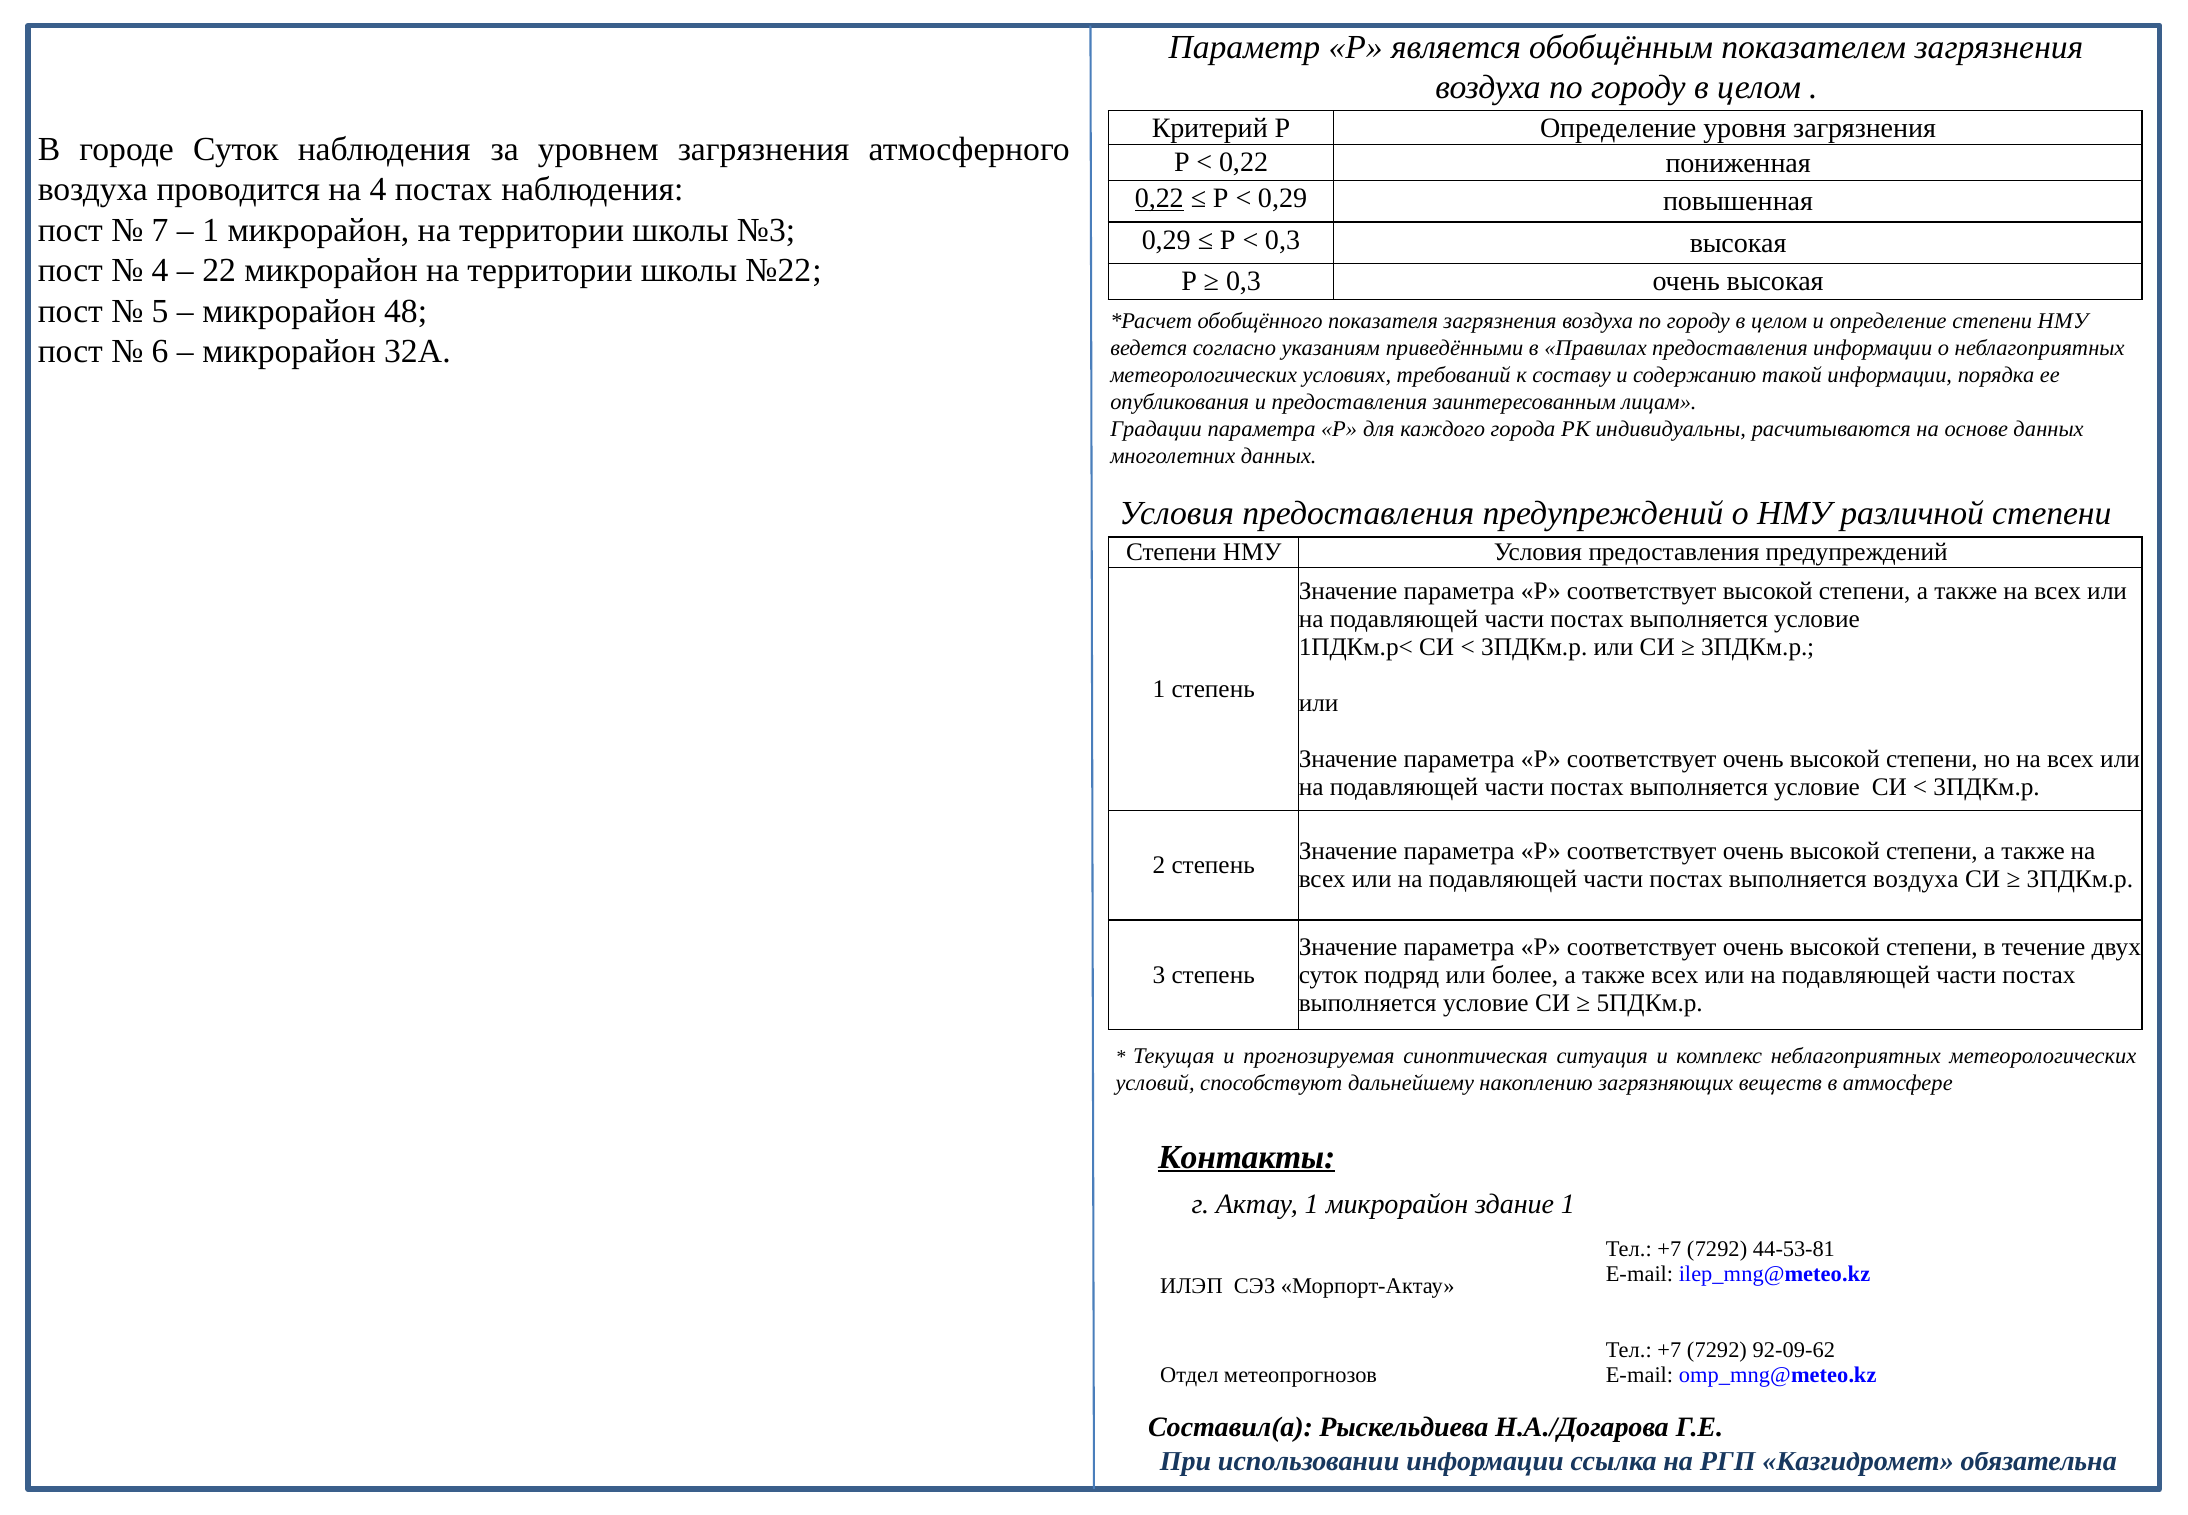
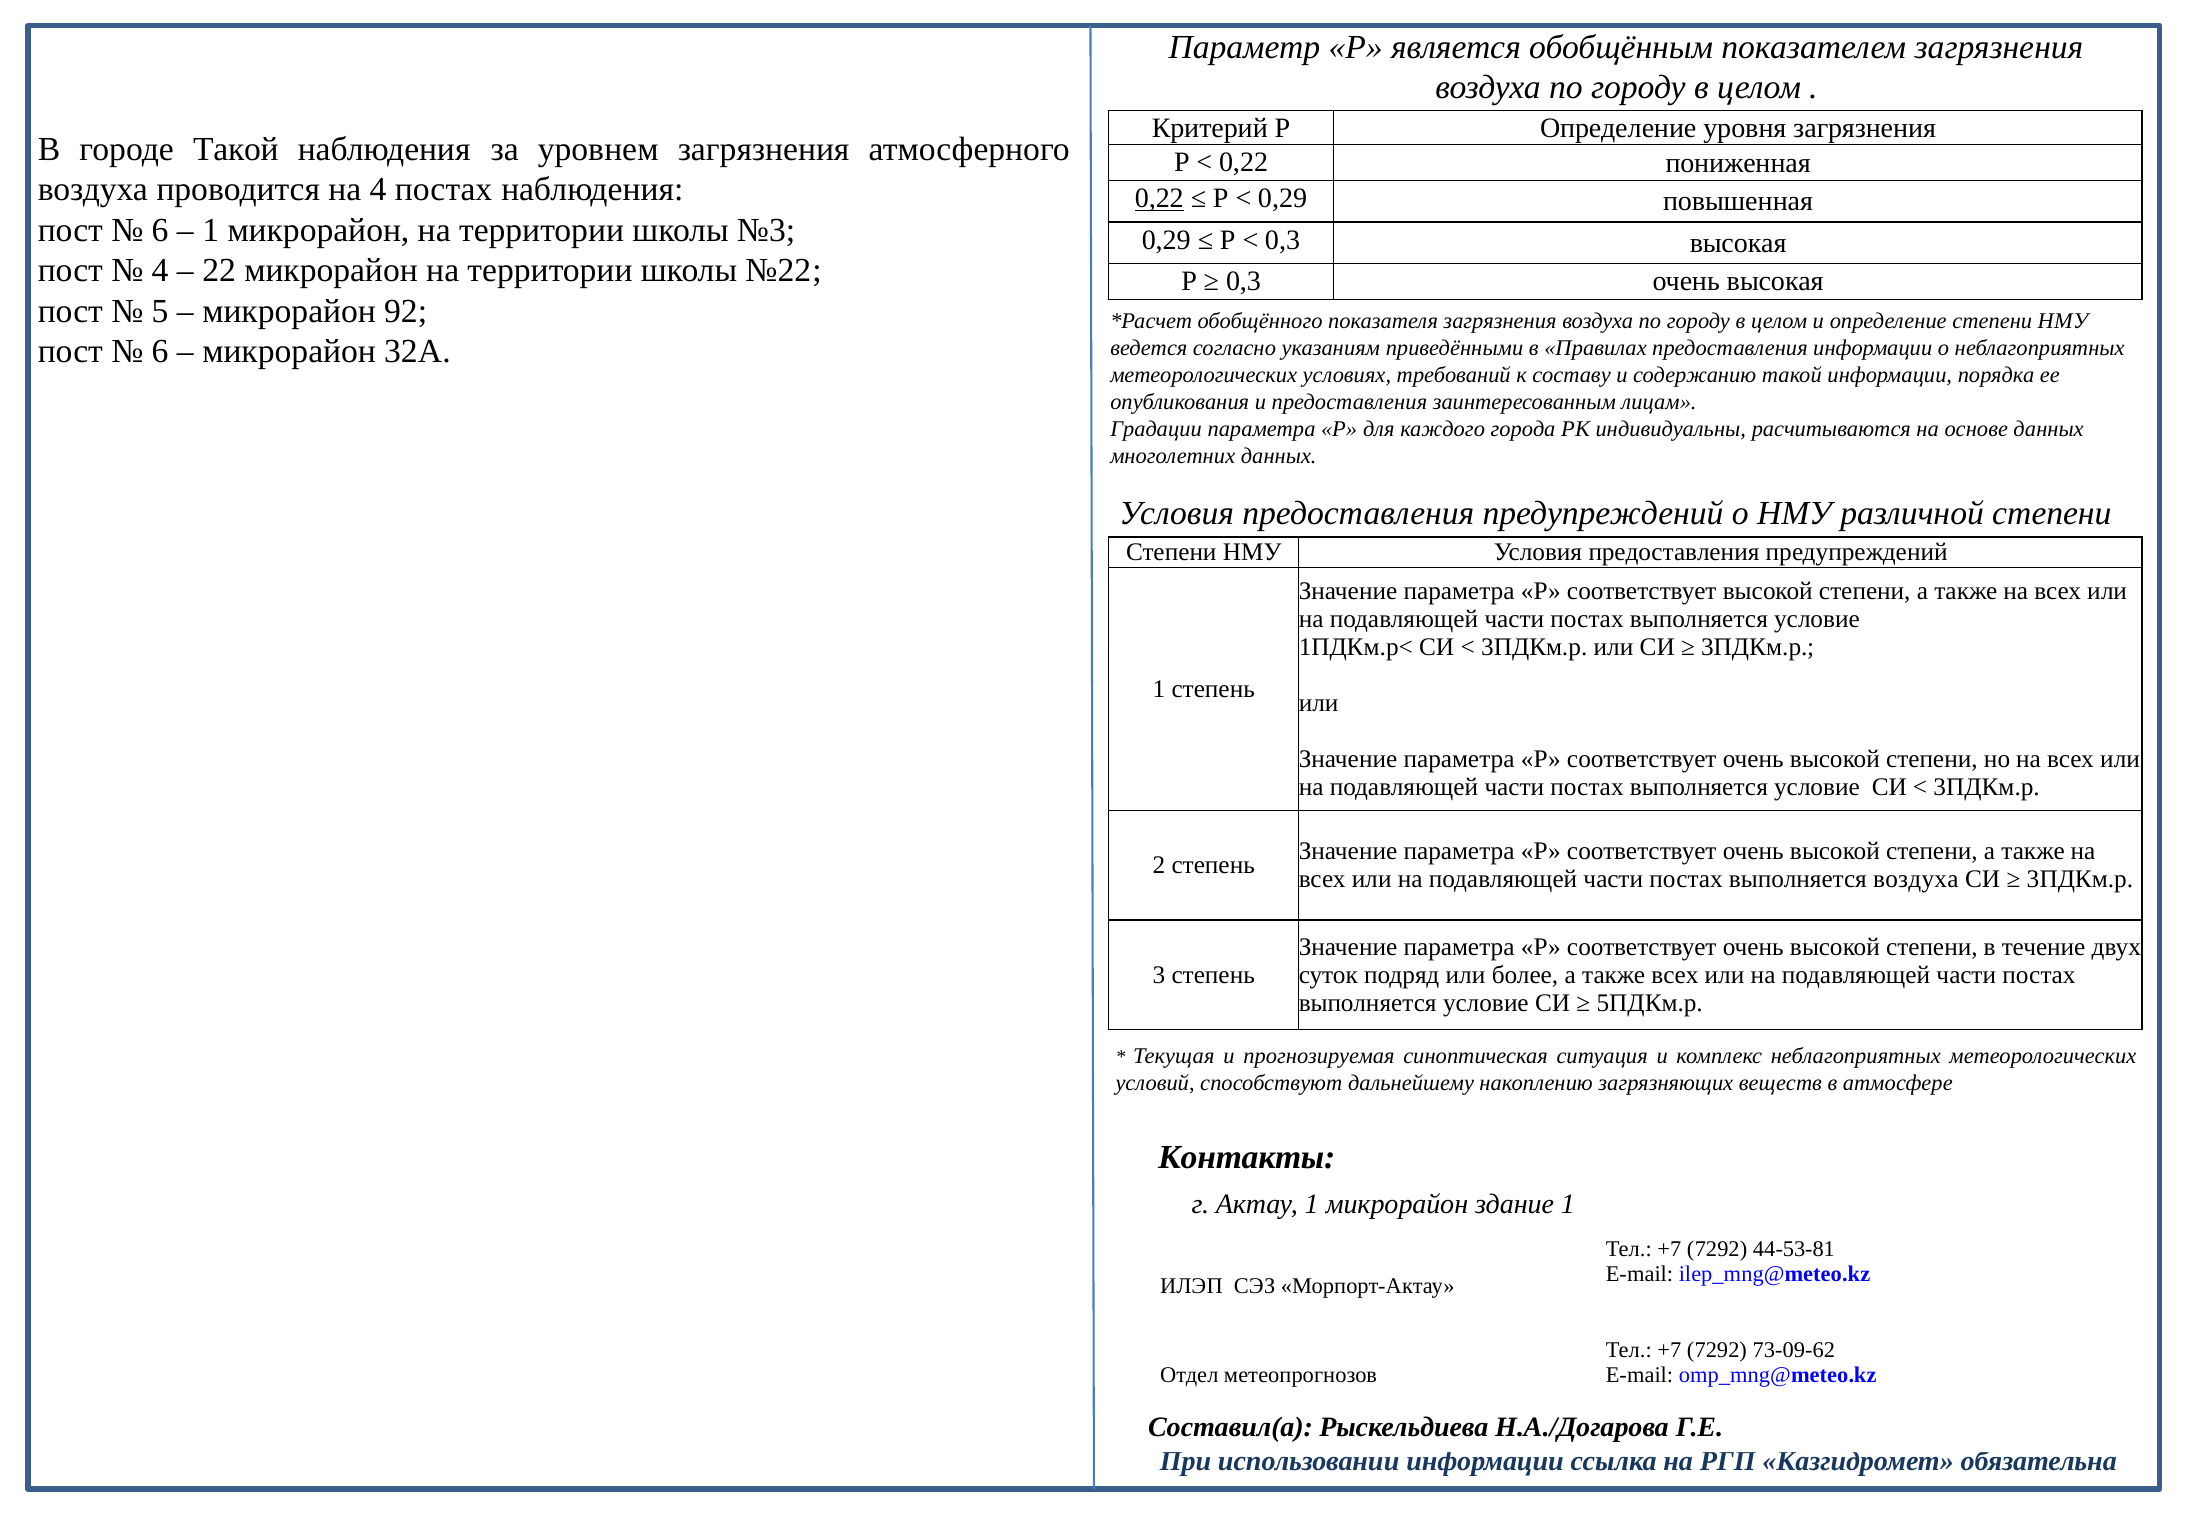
городе Суток: Суток -> Такой (236, 149)
7: 7 -> 6 (160, 230)
48: 48 -> 92 (406, 311)
Контакты underline: present -> none (1247, 1157)
92-09-62: 92-09-62 -> 73-09-62 (1794, 1350)
